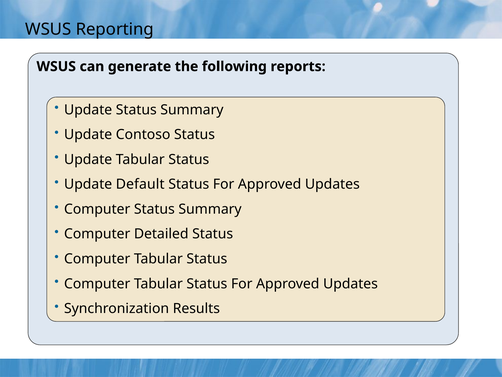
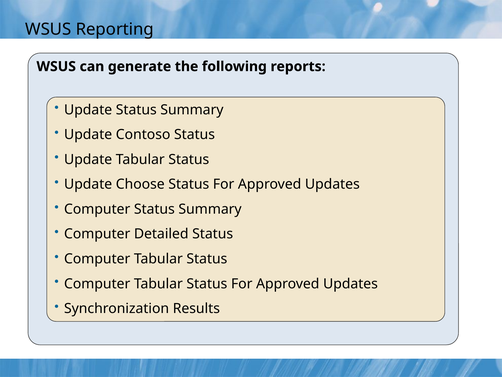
Default: Default -> Choose (140, 184)
